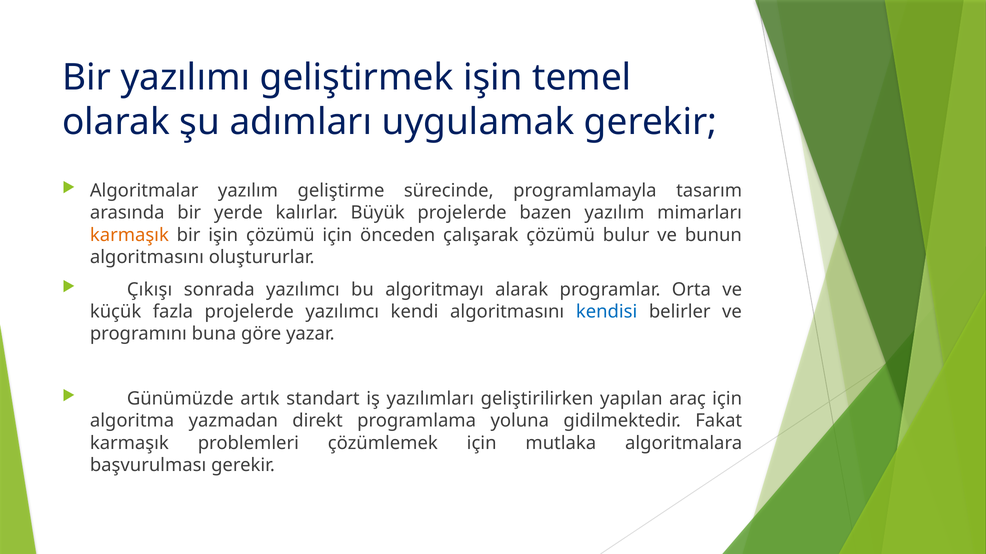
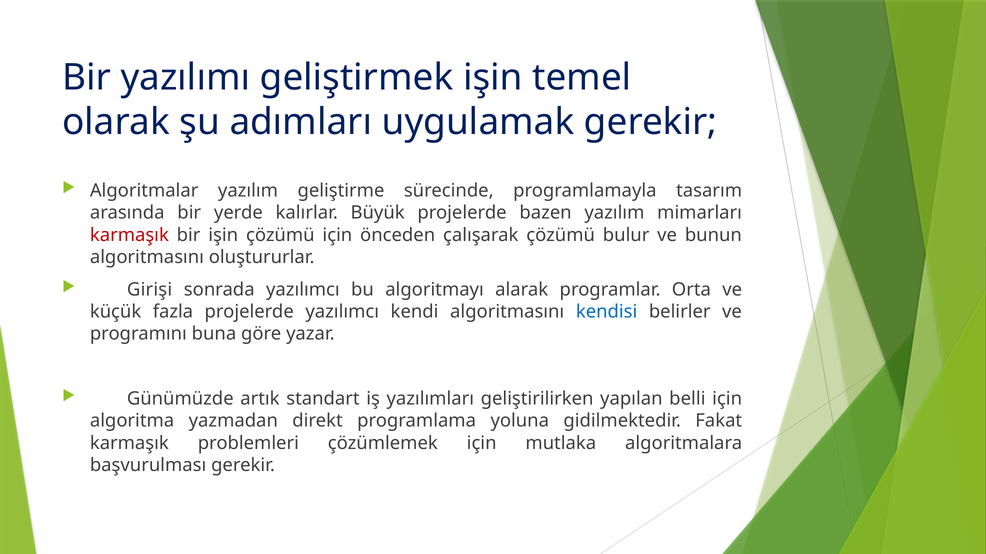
karmaşık colour: orange -> red (129, 235)
Çıkışı: Çıkışı -> Girişi (150, 290)
araç: araç -> belli (687, 399)
